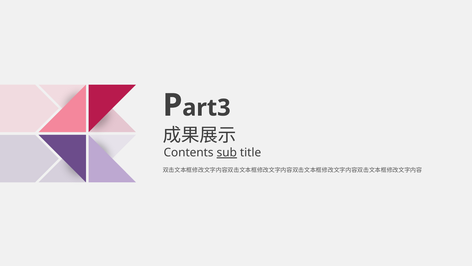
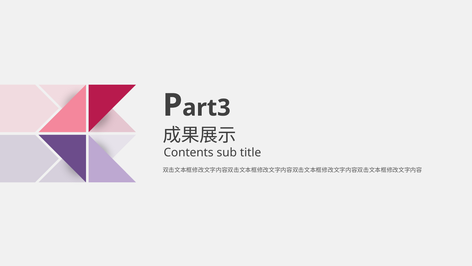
sub underline: present -> none (227, 152)
